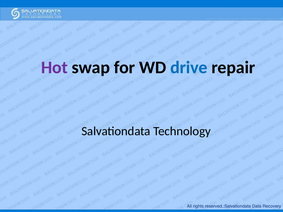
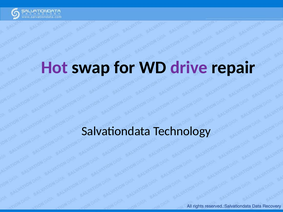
drive colour: blue -> purple (189, 68)
